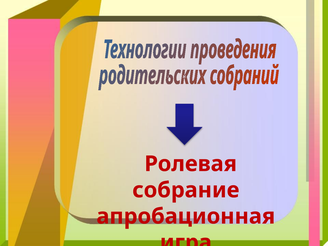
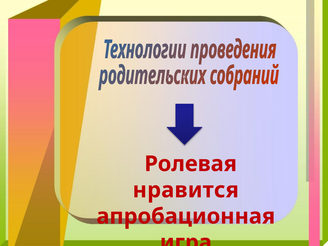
собрание: собрание -> нравится (186, 190)
